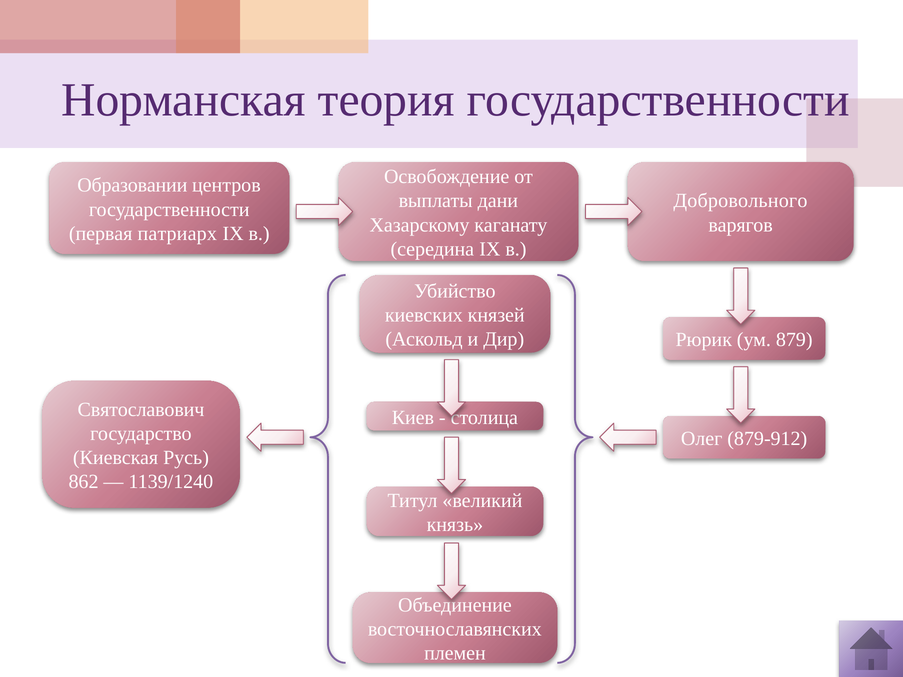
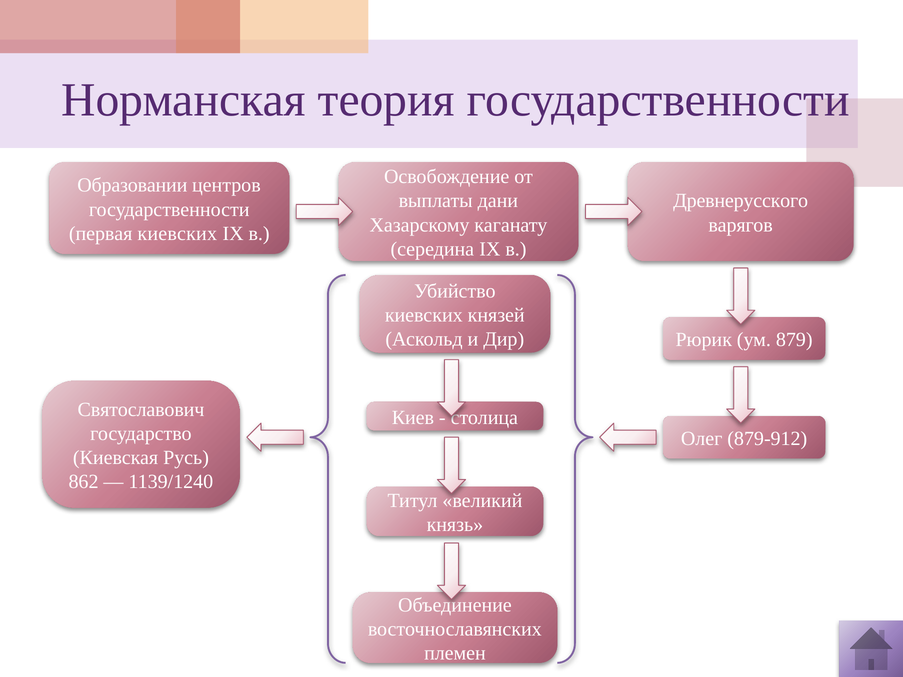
Добровольного: Добровольного -> Древнерусского (741, 201)
первая патриарх: патриарх -> киевских (177, 234)
